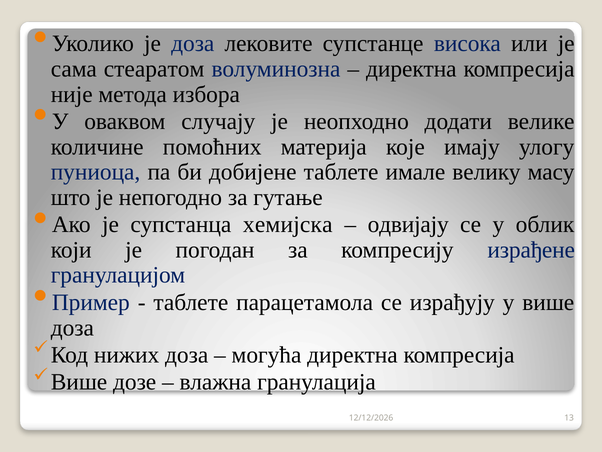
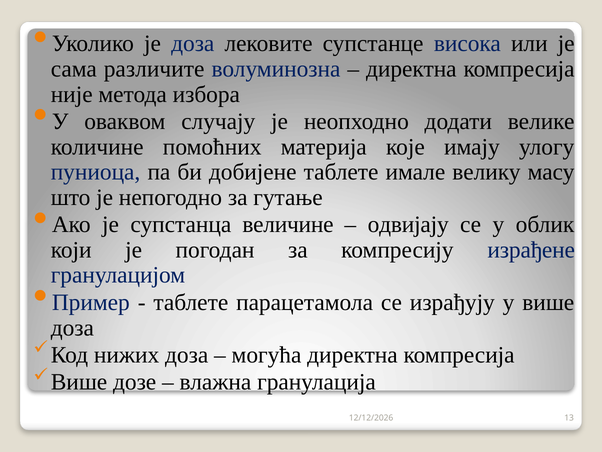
стеаратом: стеаратом -> различите (154, 69)
хемијска: хемијска -> величине (288, 224)
